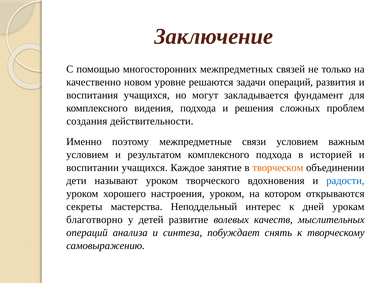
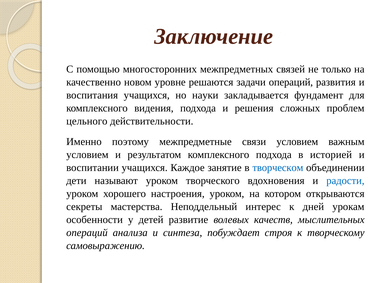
могут: могут -> науки (205, 95)
создания: создания -> цельного (87, 121)
творческом colour: orange -> blue (278, 168)
благотворно: благотворно -> особенности (95, 220)
снять: снять -> строя (278, 233)
